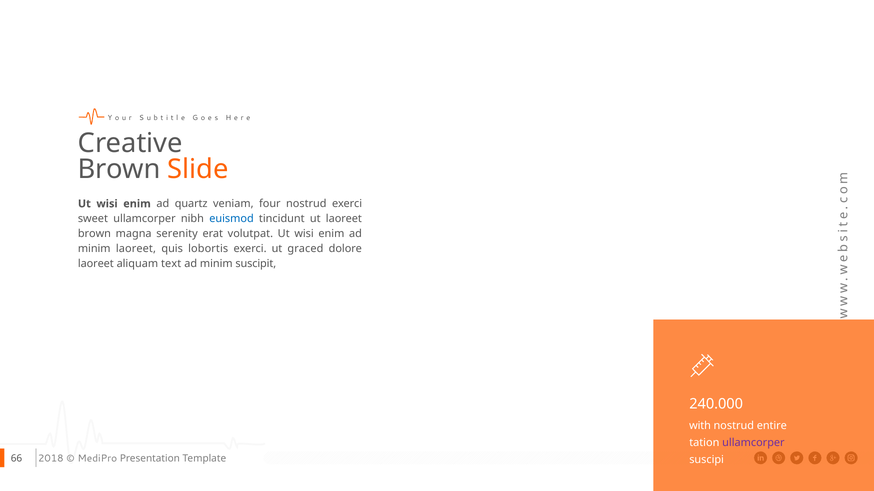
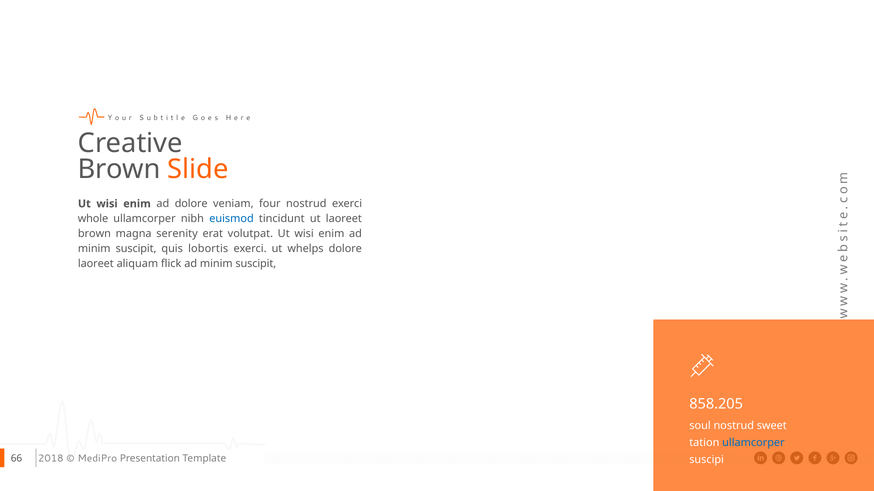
ad quartz: quartz -> dolore (191, 204)
sweet: sweet -> whole (93, 219)
laoreet: laoreet -> suscipit (136, 249)
graced: graced -> whelps (305, 249)
text: text -> flick (171, 264)
240.000: 240.000 -> 858.205 (716, 405)
with: with -> soul (700, 426)
entire: entire -> sweet (772, 426)
ullamcorper colour: purple -> blue (753, 443)
